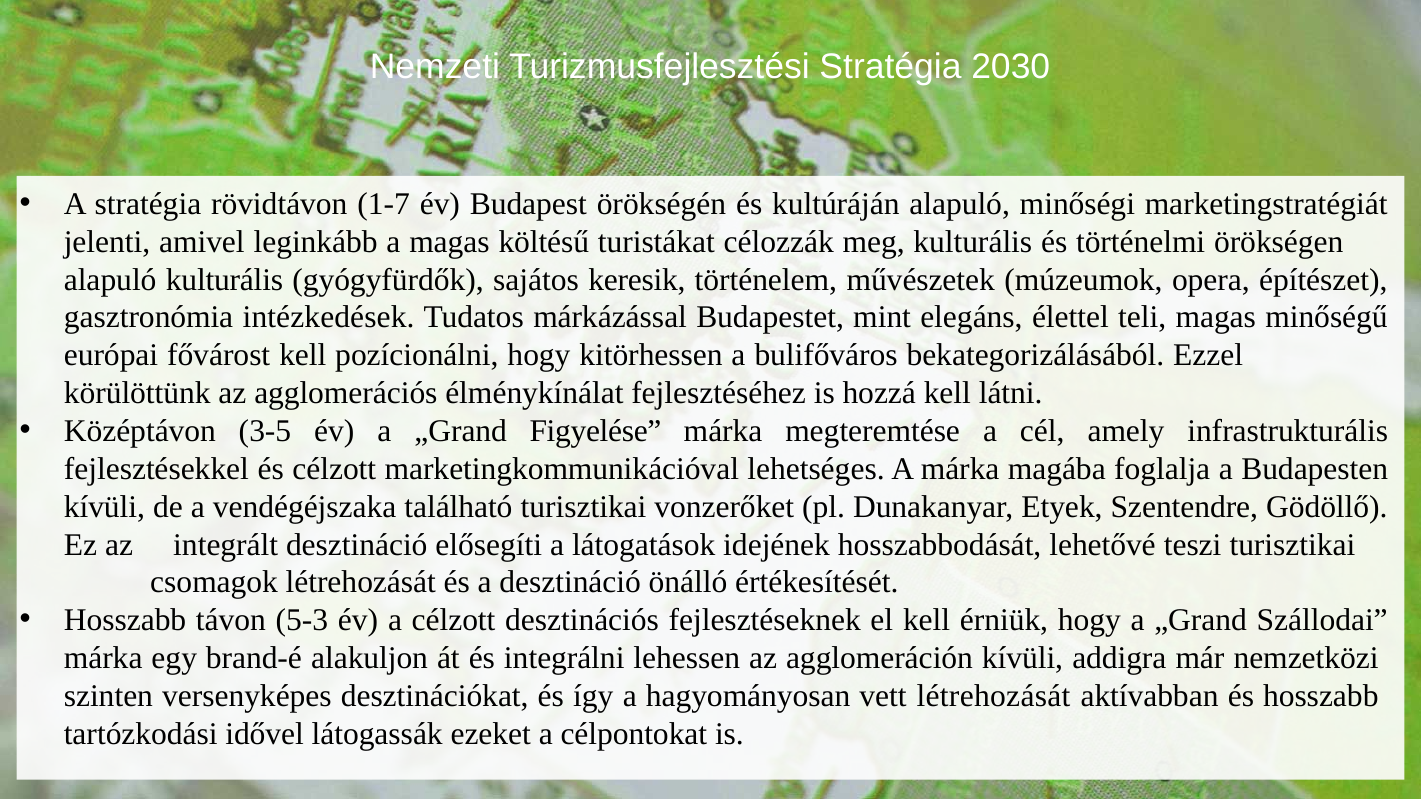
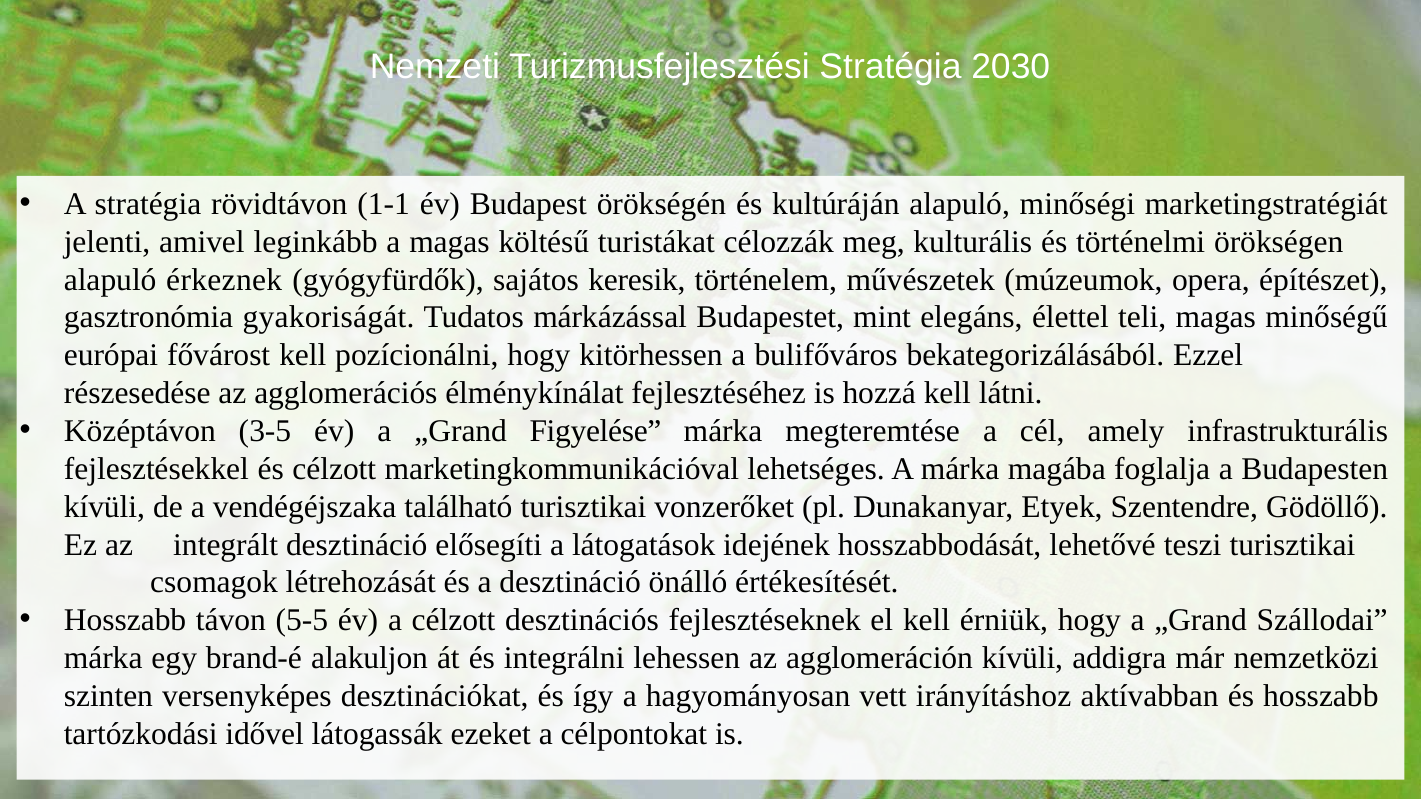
1-7: 1-7 -> 1-1 (384, 204)
alapuló kulturális: kulturális -> érkeznek (224, 280)
intézkedések: intézkedések -> gyakoriságát (329, 318)
körülöttünk: körülöttünk -> részesedése (137, 393)
5-3: 5-3 -> 5-5 (302, 621)
vett létrehozását: létrehozását -> irányításhoz (994, 696)
